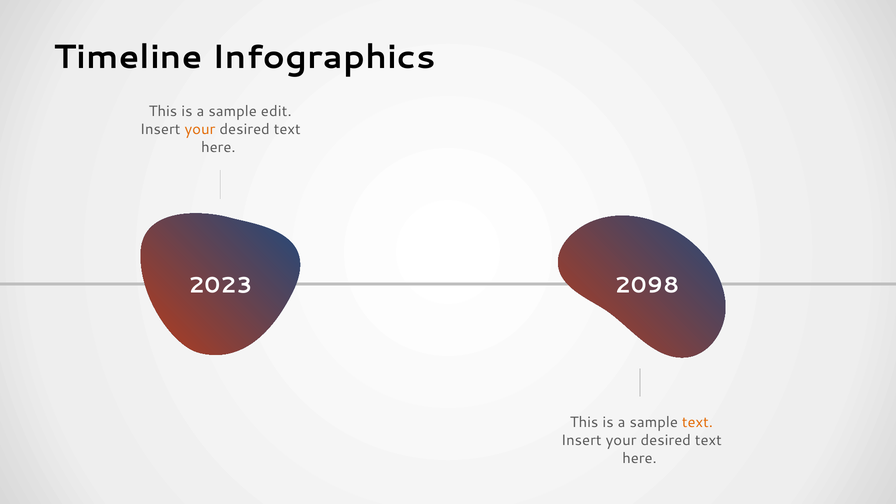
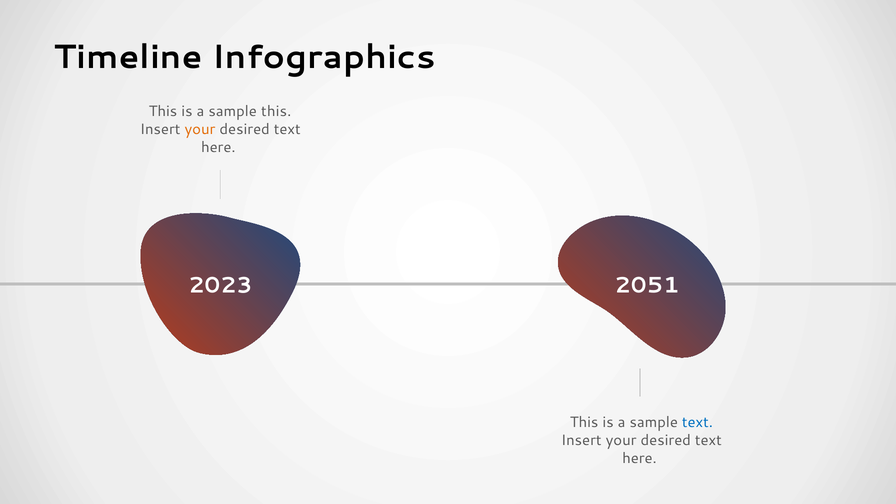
sample edit: edit -> this (276, 111)
2098: 2098 -> 2051 (647, 286)
text colour: orange -> blue (697, 423)
